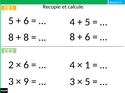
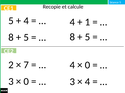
6: 6 -> 4 (26, 21)
5: 5 -> 1 (87, 22)
6: 6 -> 5 (87, 37)
8: 8 -> 5 (26, 38)
6: 6 -> 7 (26, 65)
1: 1 -> 0 (87, 66)
9: 9 -> 0 (26, 82)
5: 5 -> 4 (87, 82)
